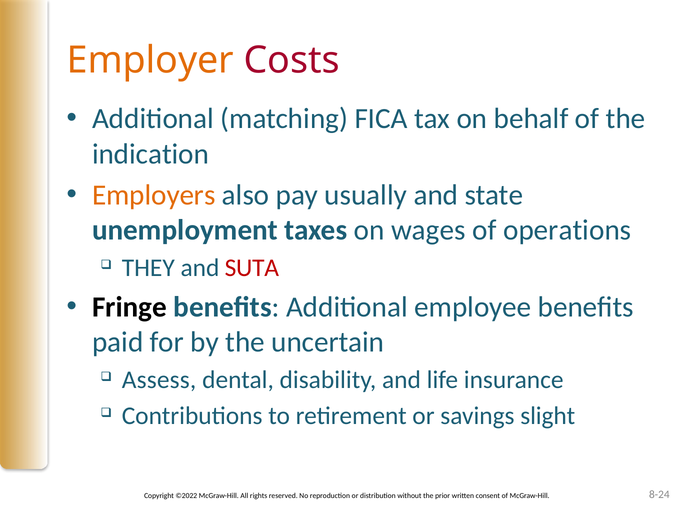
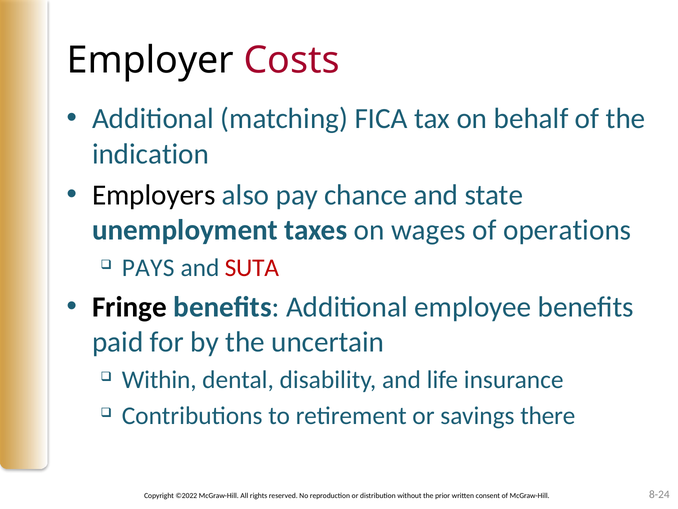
Employer colour: orange -> black (150, 60)
Employers colour: orange -> black (154, 195)
usually: usually -> chance (366, 195)
THEY: THEY -> PAYS (148, 268)
Assess: Assess -> Within (159, 380)
slight: slight -> there (548, 415)
